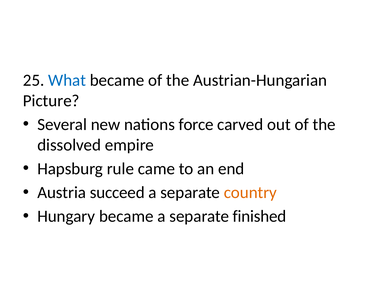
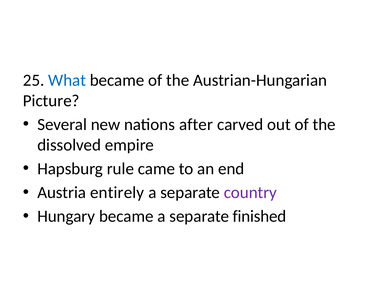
force: force -> after (196, 124)
succeed: succeed -> entirely (117, 192)
country colour: orange -> purple (250, 192)
